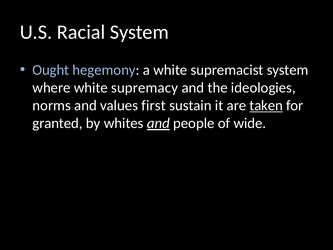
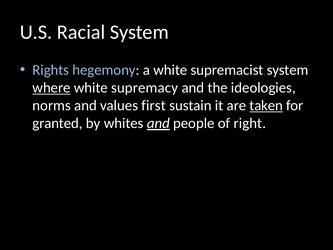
Ought: Ought -> Rights (51, 70)
where underline: none -> present (52, 88)
wide: wide -> right (250, 123)
